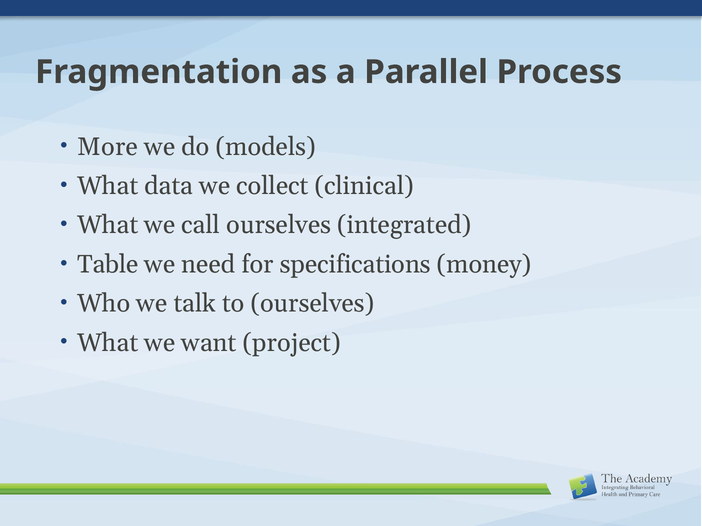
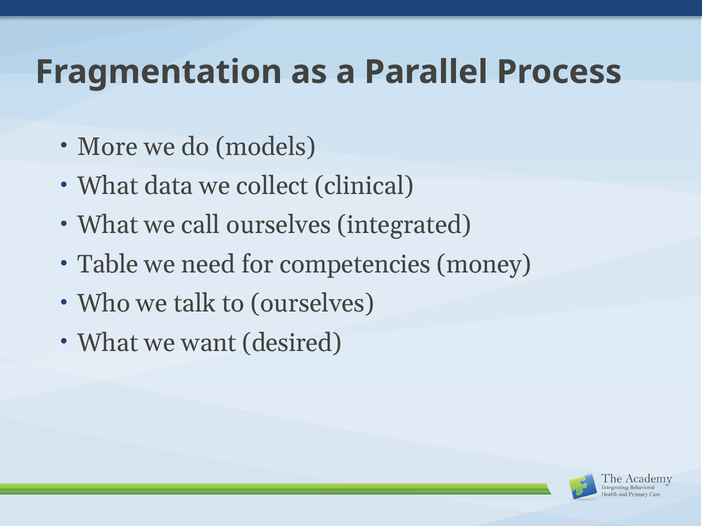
specifications: specifications -> competencies (355, 265)
project: project -> desired (292, 343)
